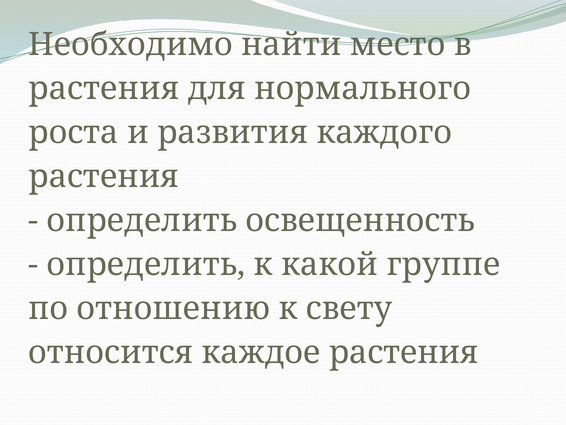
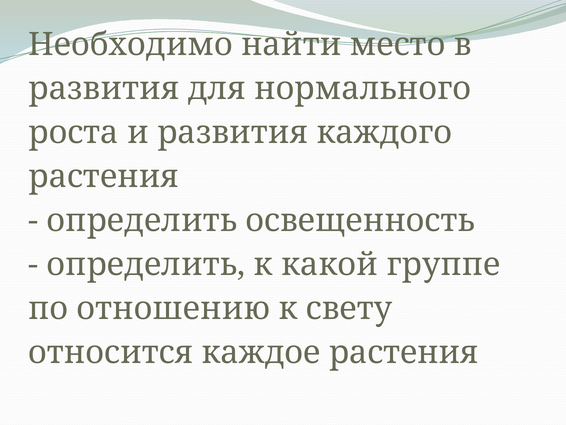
растения: растения -> развития (104, 88)
